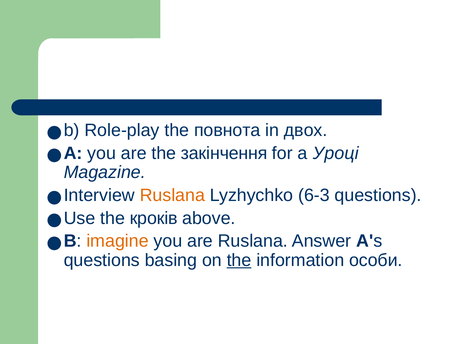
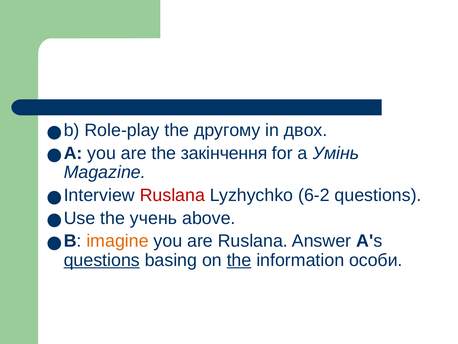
повнота: повнота -> другому (227, 130)
Уроці: Уроці -> Умінь (336, 153)
Ruslana colour: orange -> red (172, 195)
6-3: 6-3 -> 6-2 (314, 195)
кроків: кроків -> учень (154, 218)
questions underline: none -> present (102, 260)
